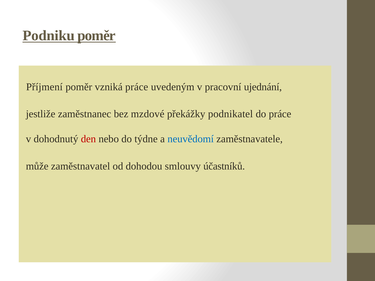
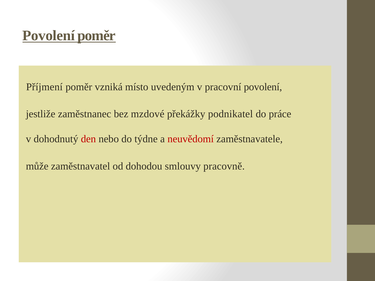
Podniku: Podniku -> Povolení (49, 36)
vzniká práce: práce -> místo (137, 87)
pracovní ujednání: ujednání -> povolení (263, 87)
neuvědomí colour: blue -> red (191, 139)
účastníků: účastníků -> pracovně (224, 166)
